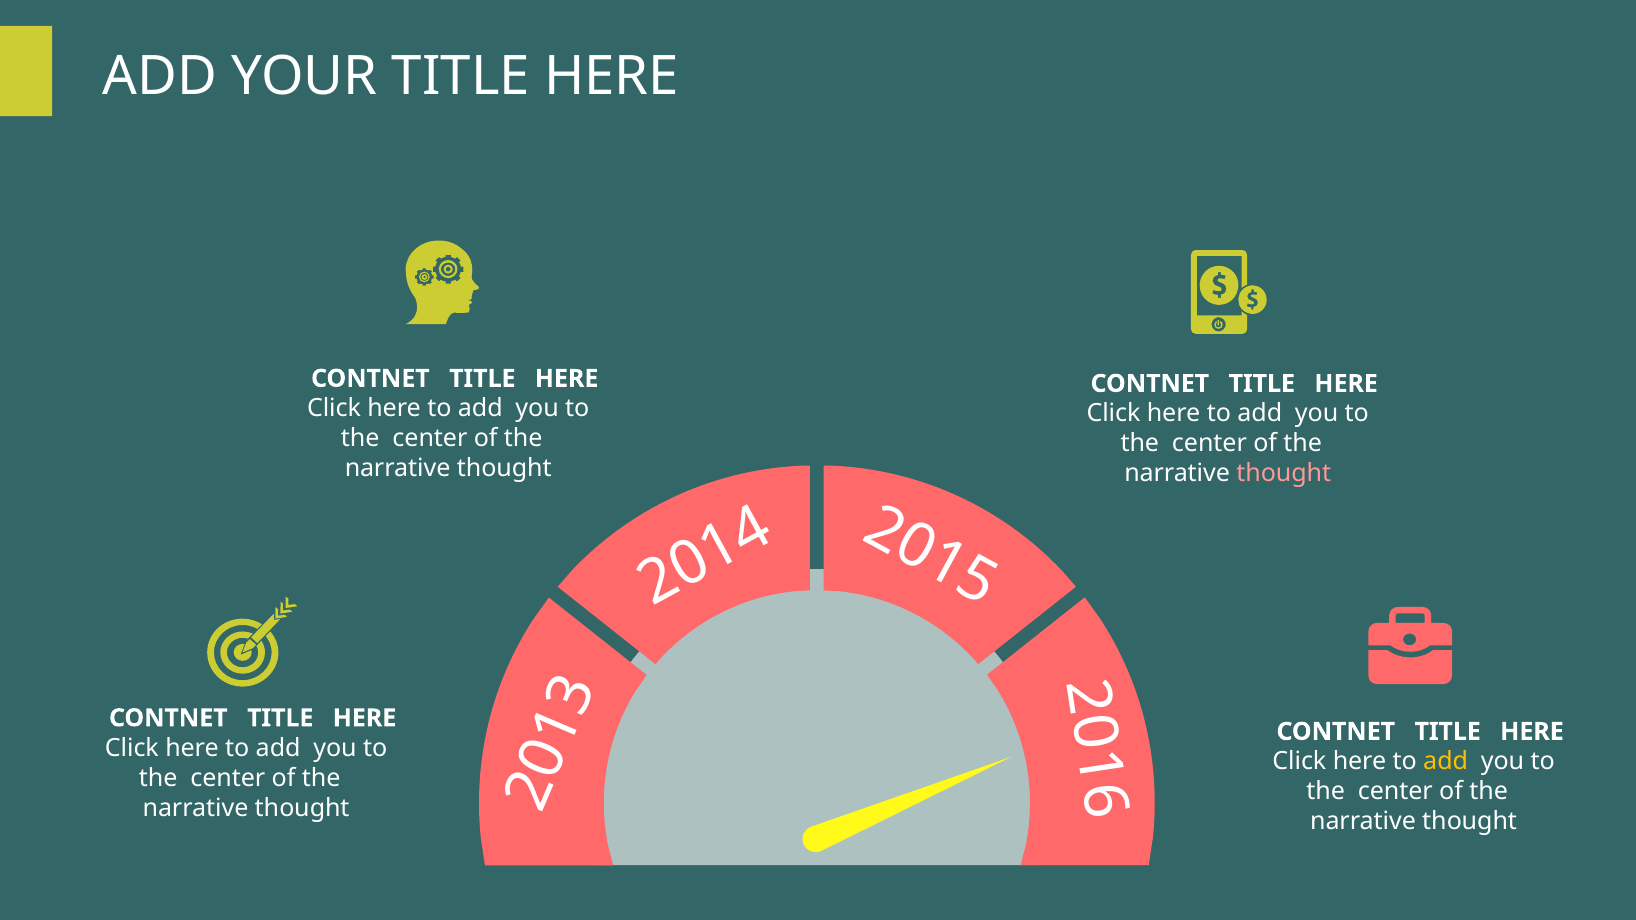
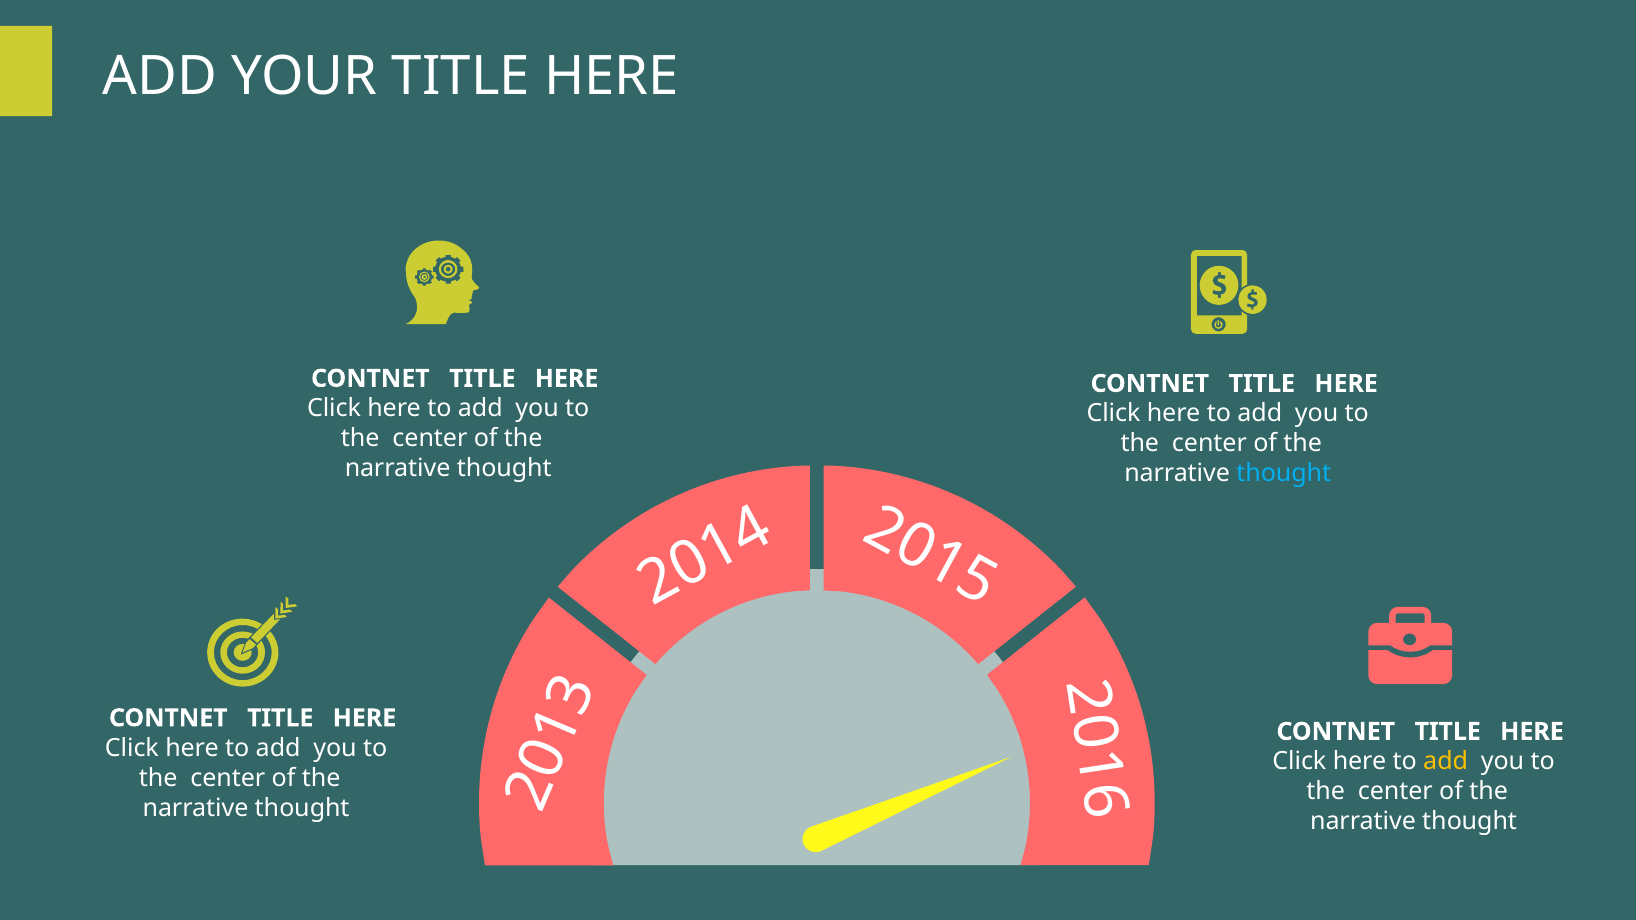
thought colour: pink -> light blue (1284, 474)
